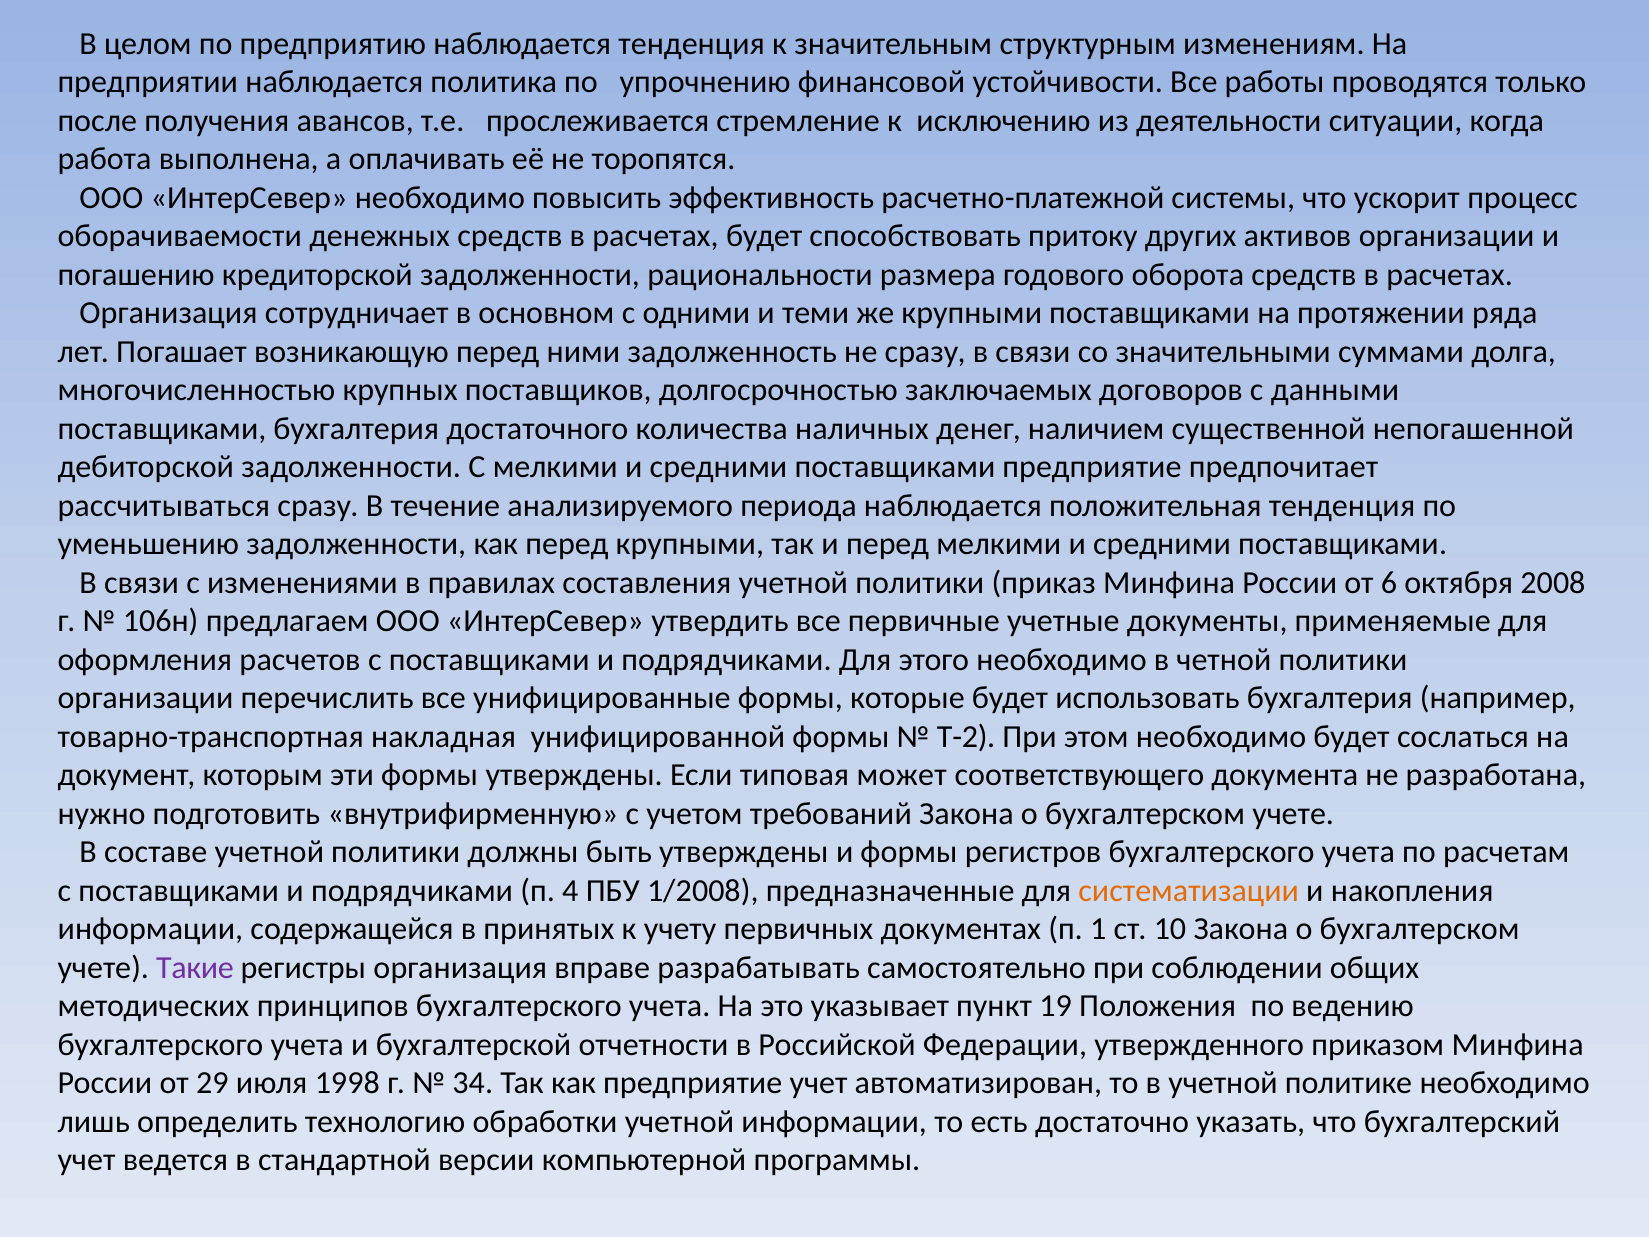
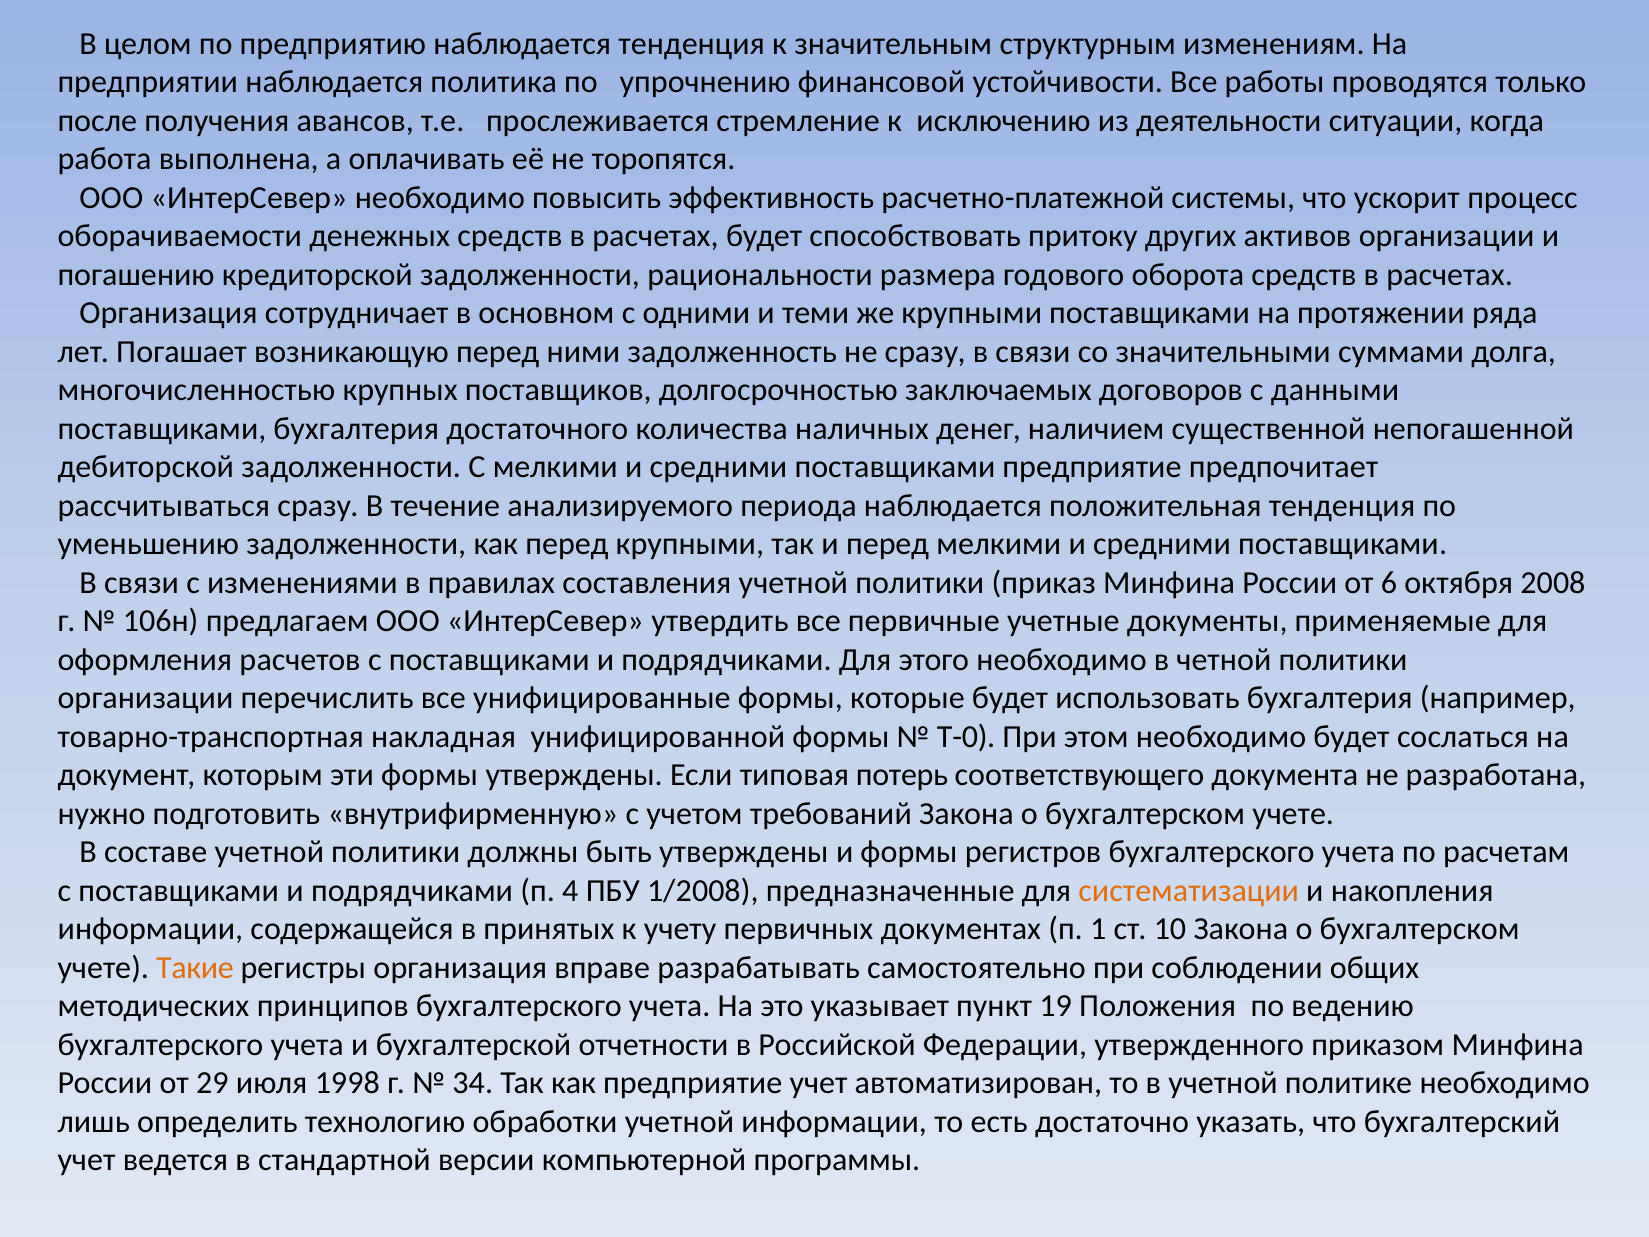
Т-2: Т-2 -> Т-0 (966, 736)
может: может -> потерь (902, 775)
Такие colour: purple -> orange (195, 967)
